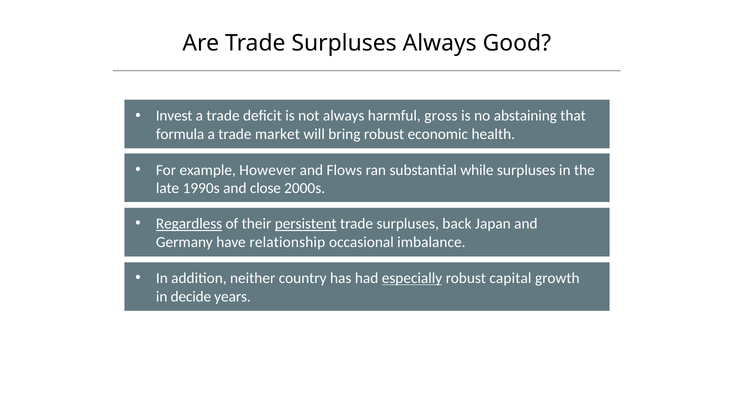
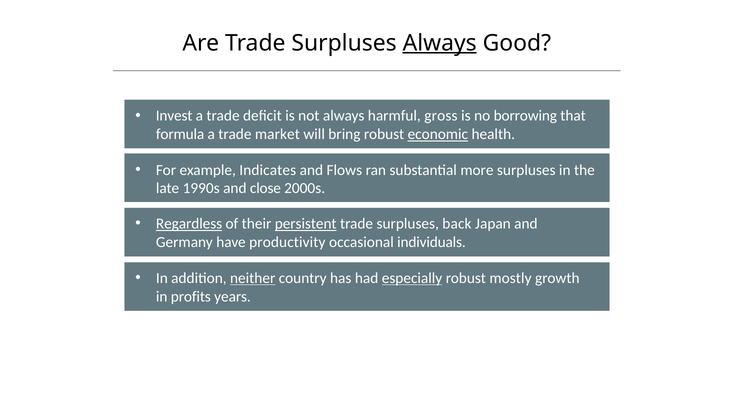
Always underline: none -> present (440, 43)
abstaining: abstaining -> borrowing (525, 116)
economic underline: none -> present (438, 134)
However: However -> Indicates (268, 170)
while: while -> more (477, 170)
relationship: relationship -> productivity (287, 242)
imbalance: imbalance -> individuals (431, 242)
neither underline: none -> present (253, 278)
capital: capital -> mostly (510, 278)
decide: decide -> profits (191, 296)
